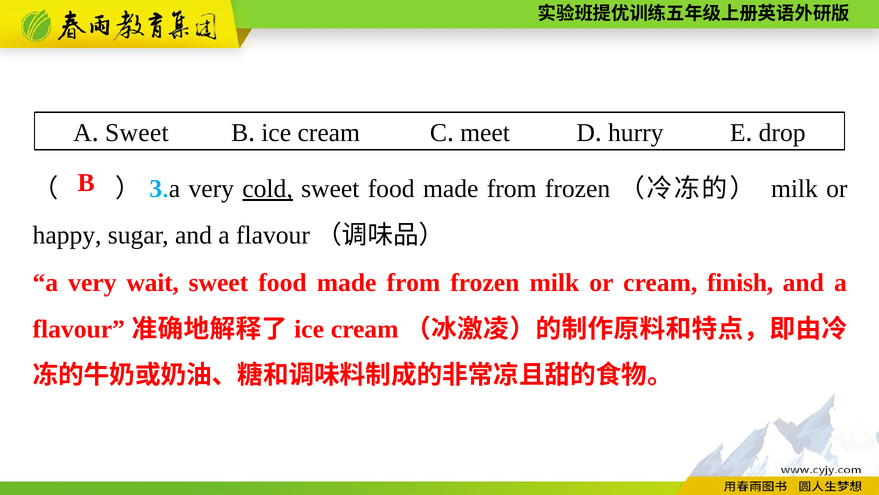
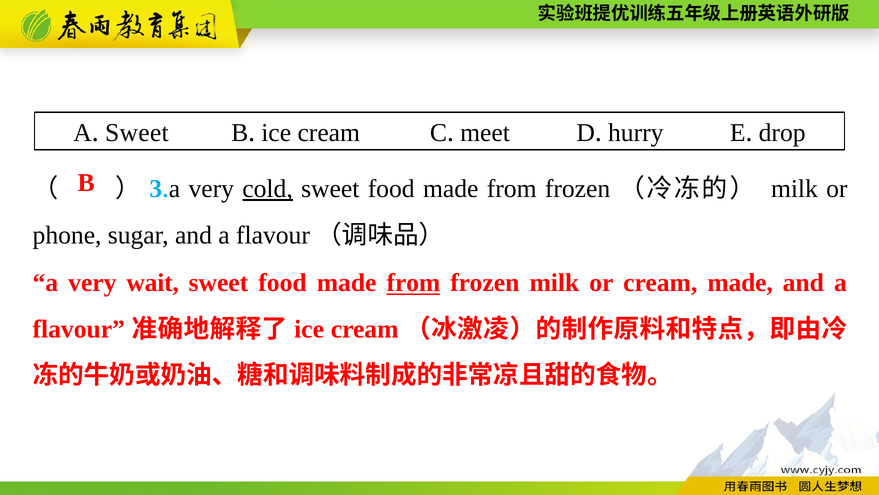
happy: happy -> phone (67, 235)
from underline: none -> present (413, 283)
cream finish: finish -> made (740, 283)
